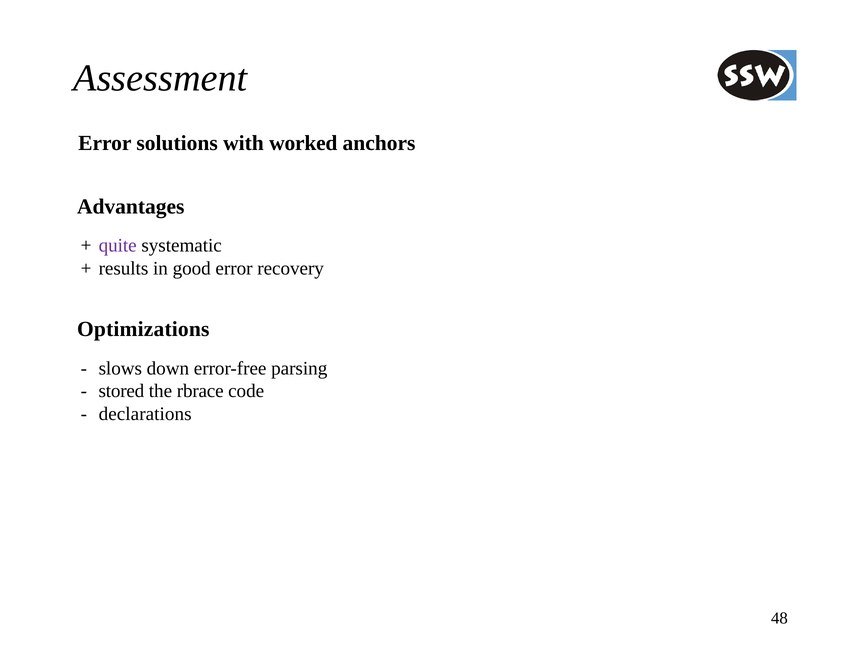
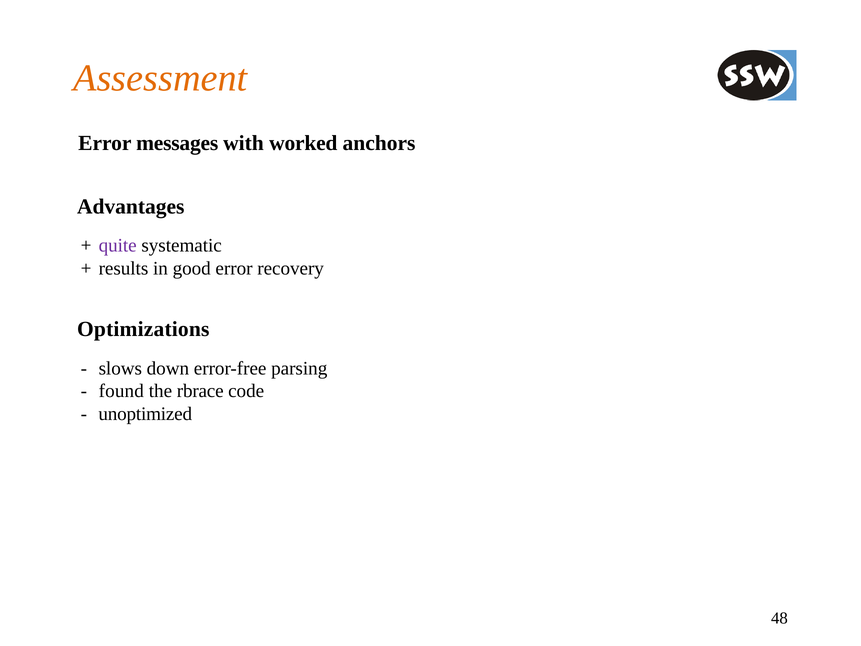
Assessment colour: black -> orange (160, 78)
solutions: solutions -> messages (177, 143)
stored: stored -> found (121, 391)
declarations: declarations -> unoptimized (145, 414)
